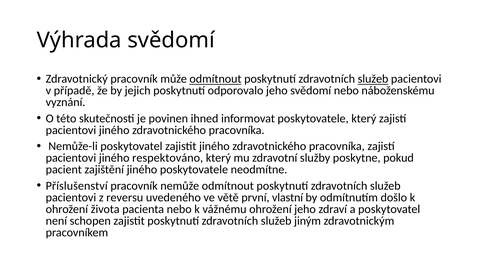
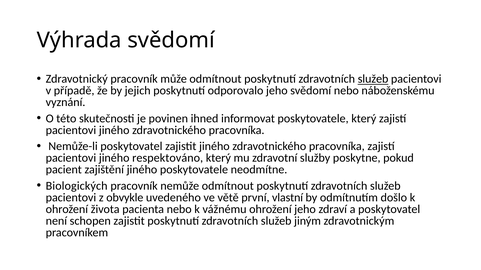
odmítnout underline: present -> none (215, 79)
Příslušenství: Příslušenství -> Biologických (77, 186)
reversu: reversu -> obvykle (125, 198)
